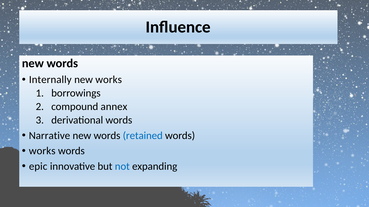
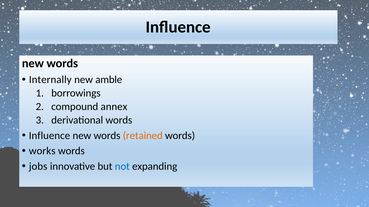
new works: works -> amble (109, 80)
Narrative: Narrative -> Influence (49, 136)
retained colour: blue -> orange (143, 136)
epic: epic -> jobs (38, 167)
